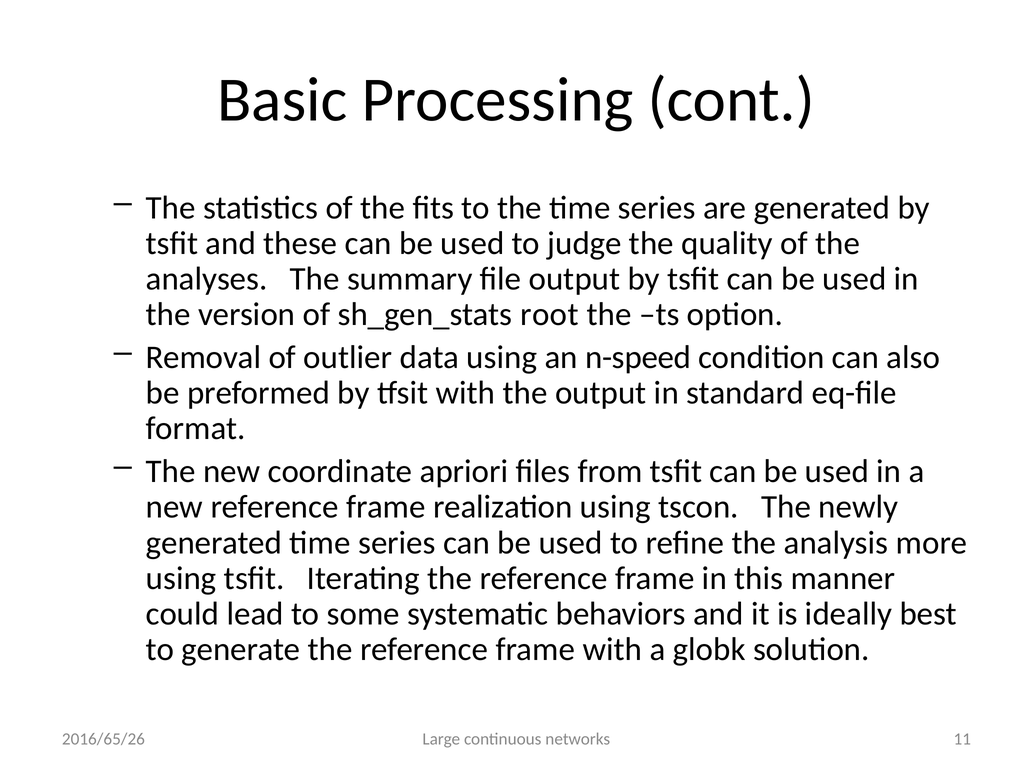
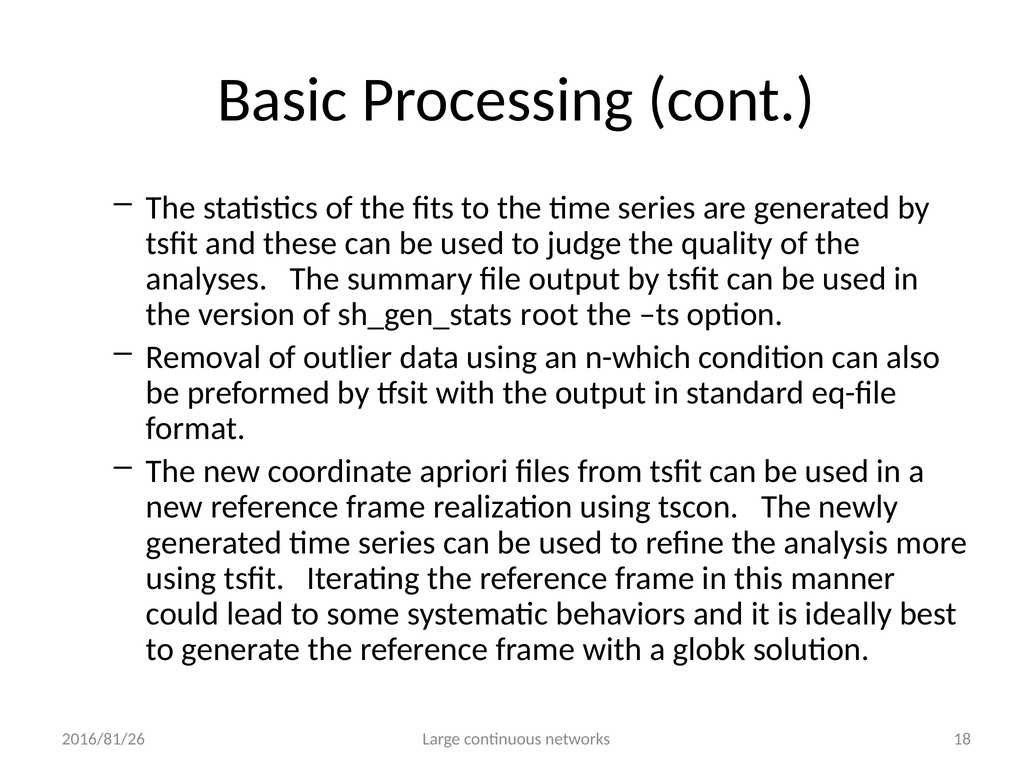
n-speed: n-speed -> n-which (638, 358)
11: 11 -> 18 (962, 740)
2016/65/26: 2016/65/26 -> 2016/81/26 (103, 740)
